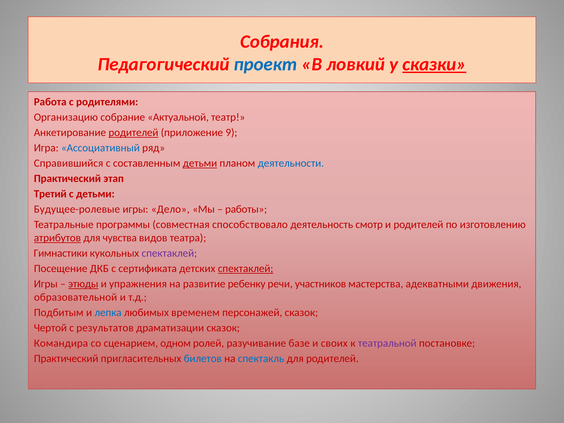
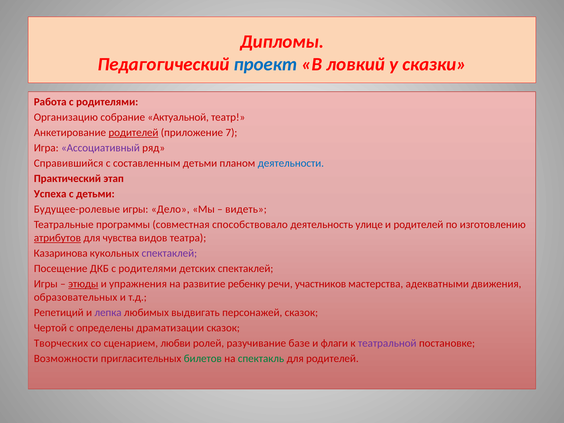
Собрания: Собрания -> Дипломы (282, 42)
сказки underline: present -> none (434, 64)
9: 9 -> 7 (231, 132)
Ассоциативный colour: blue -> purple (100, 148)
детьми underline: present -> none (200, 163)
Третий: Третий -> Успеха (50, 194)
работы: работы -> видеть (246, 209)
смотр: смотр -> улице (369, 225)
Гимнастики: Гимнастики -> Казаринова (61, 253)
ДКБ с сертификата: сертификата -> родителями (148, 269)
спектаклей underline: present -> none (246, 269)
образовательной: образовательной -> образовательных (76, 297)
Подбитым: Подбитым -> Репетиций (59, 312)
лепка colour: blue -> purple (108, 312)
временем: временем -> выдвигать (196, 312)
результатов: результатов -> определены (105, 328)
Командира: Командира -> Творческих (61, 343)
одном: одном -> любви (176, 343)
своих: своих -> флаги (334, 343)
Практический: Практический -> Возможности (66, 359)
билетов colour: blue -> green (203, 359)
спектакль colour: blue -> green (261, 359)
